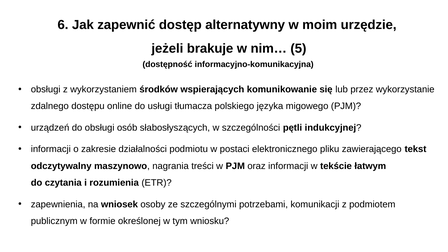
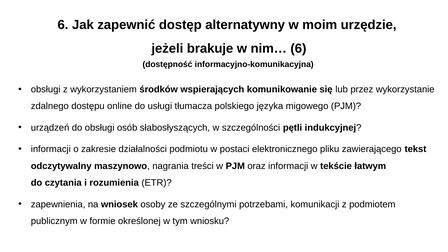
nim… 5: 5 -> 6 (298, 48)
